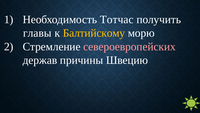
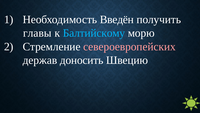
Тотчас: Тотчас -> Введён (117, 19)
Балтийскому colour: yellow -> light blue (94, 33)
причины: причины -> доносить (82, 60)
